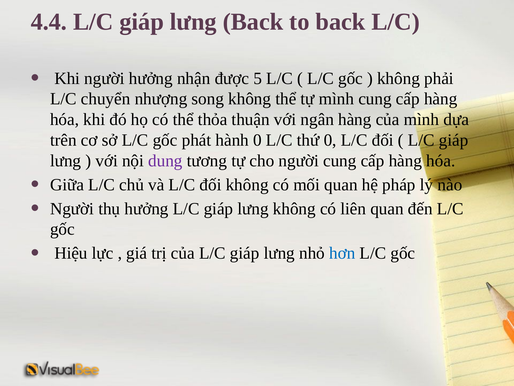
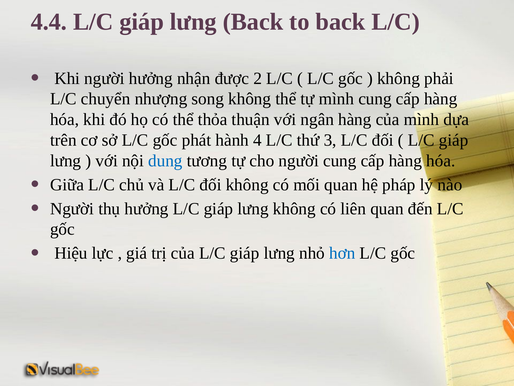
5: 5 -> 2 (258, 78)
hành 0: 0 -> 4 (257, 140)
thứ 0: 0 -> 3 (330, 140)
dung colour: purple -> blue (165, 161)
